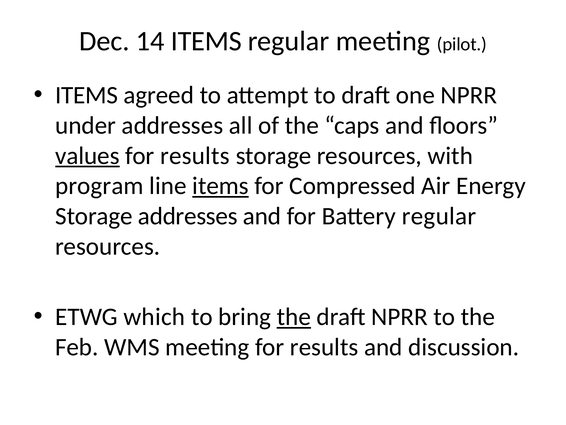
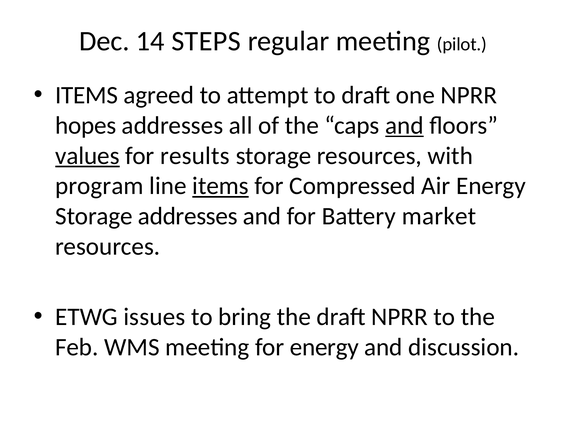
14 ITEMS: ITEMS -> STEPS (206, 41)
under: under -> hopes (86, 125)
and underline: none -> present (404, 125)
Battery regular: regular -> market (439, 216)
which: which -> issues (154, 317)
the underline: present -> none (294, 317)
meeting for results: results -> energy (324, 347)
